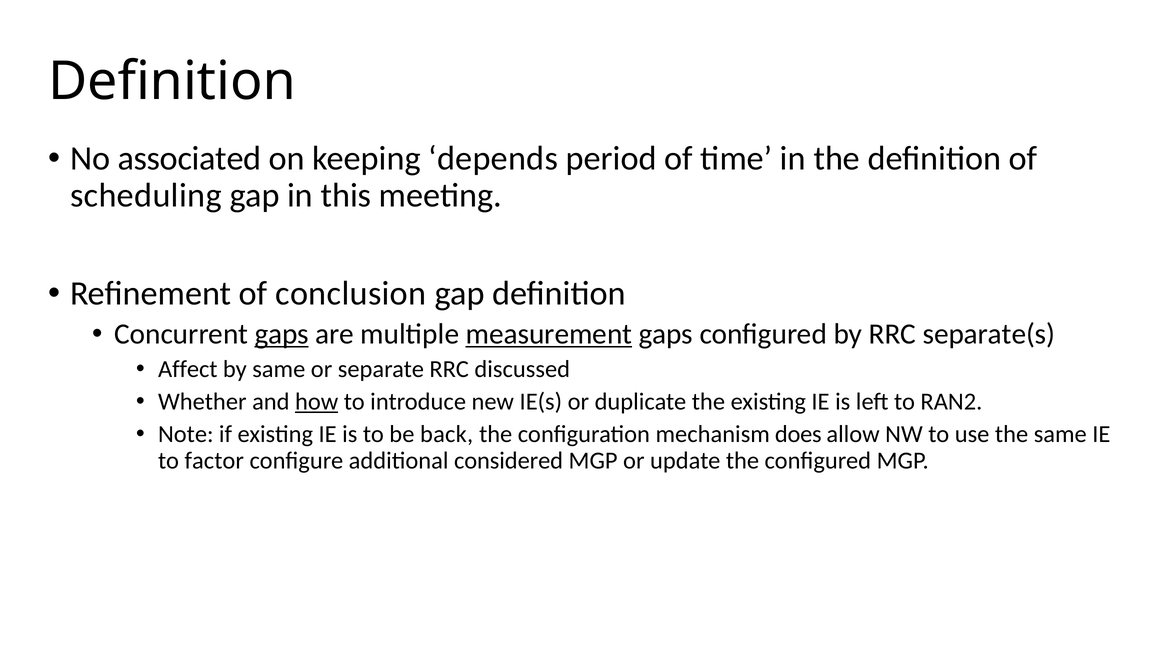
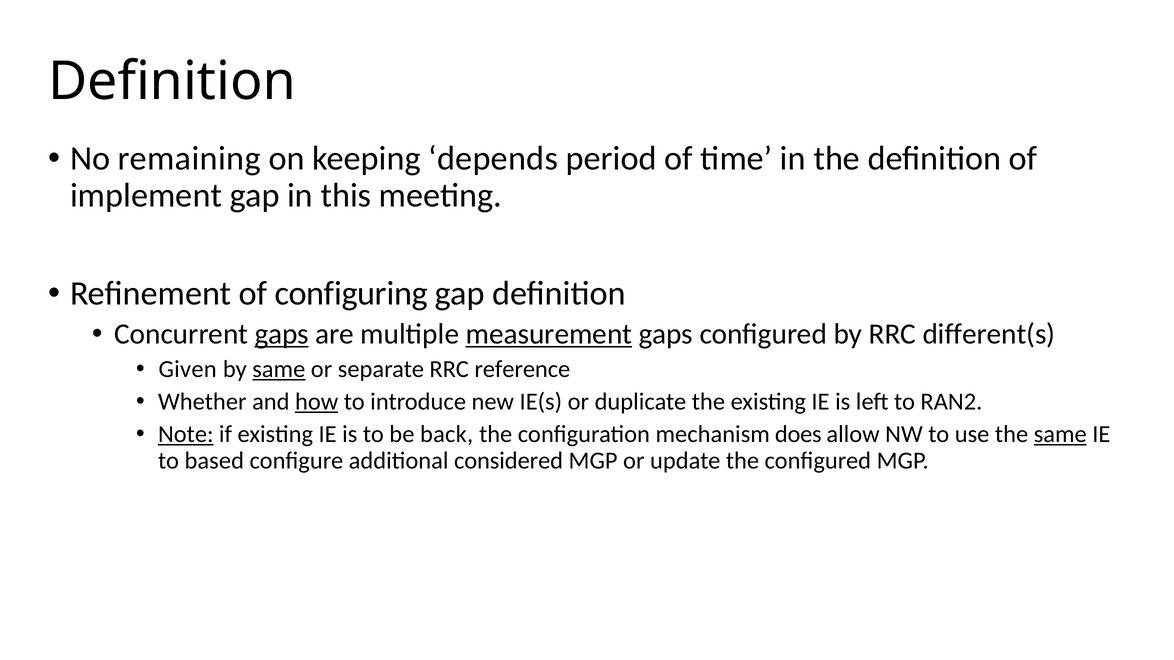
associated: associated -> remaining (189, 159)
scheduling: scheduling -> implement (146, 196)
conclusion: conclusion -> configuring (351, 294)
separate(s: separate(s -> different(s (989, 334)
Affect: Affect -> Given (188, 370)
same underline: none -> present (279, 370)
discussed: discussed -> reference (522, 370)
Note underline: none -> present (186, 435)
same underline: none -> present (1060, 435)
factor: factor -> based (214, 461)
